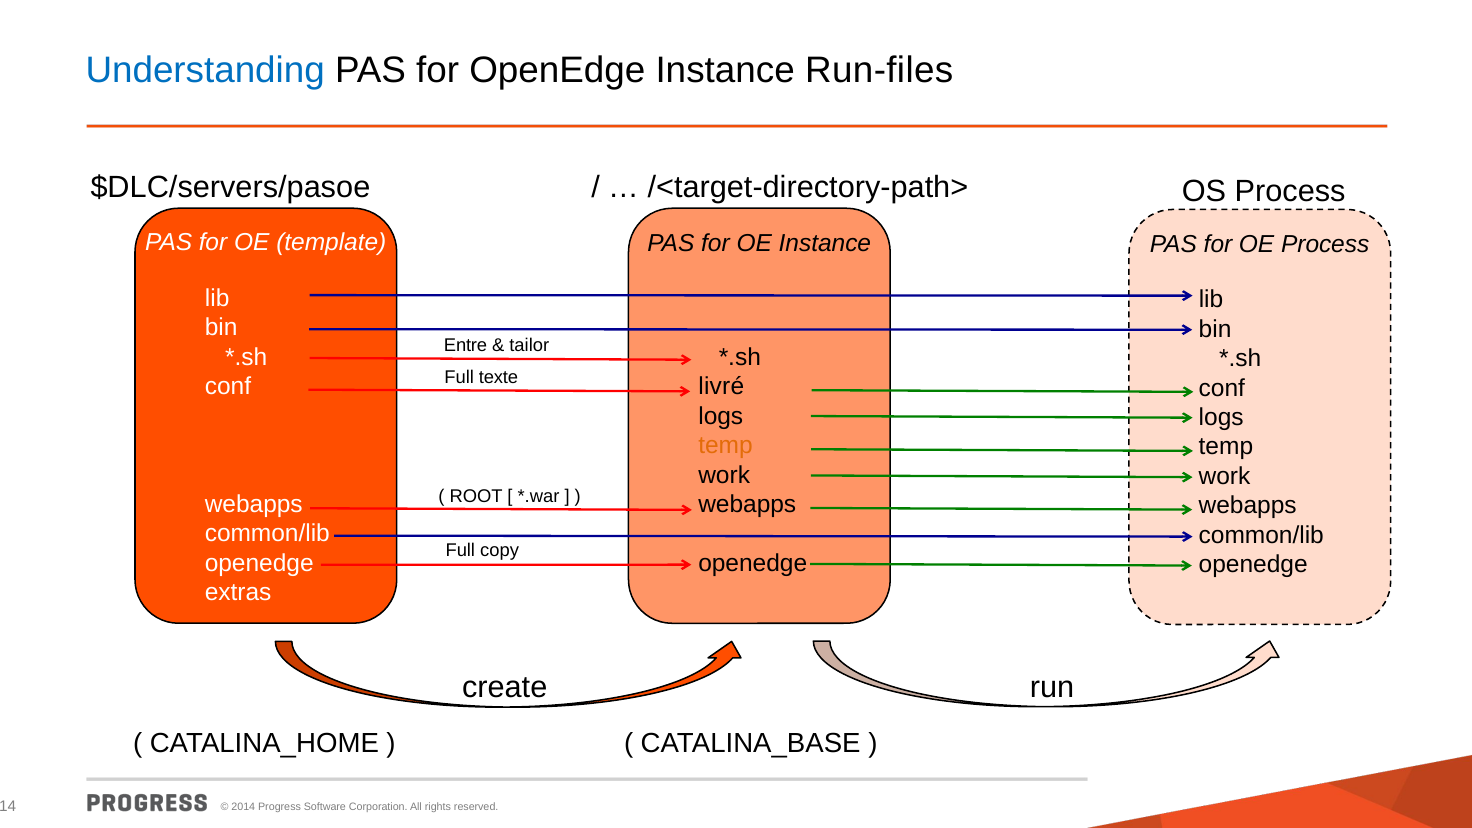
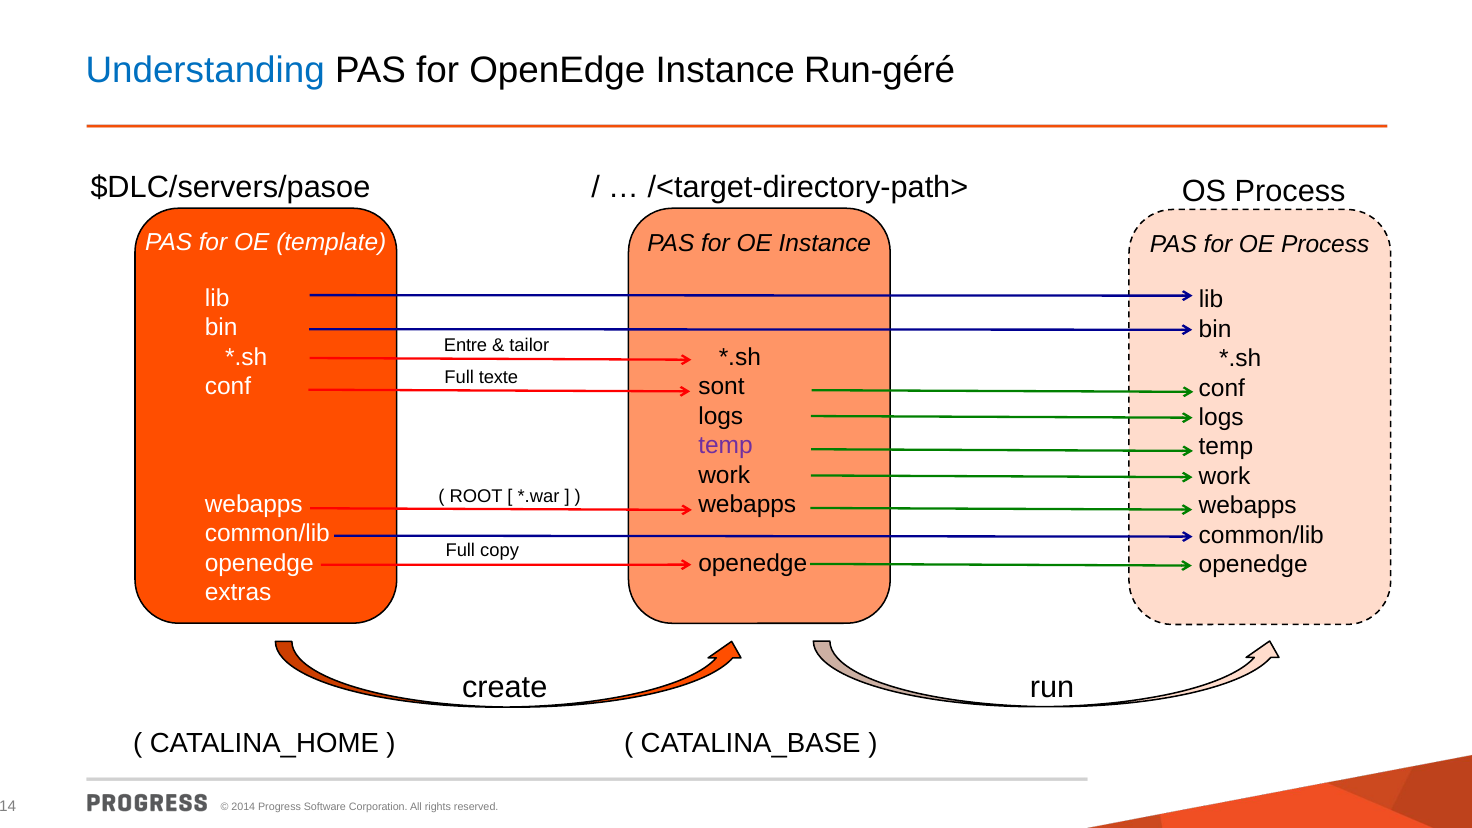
Run-files: Run-files -> Run-géré (880, 70)
livré: livré -> sont (721, 387)
temp colour: orange -> purple (725, 446)
